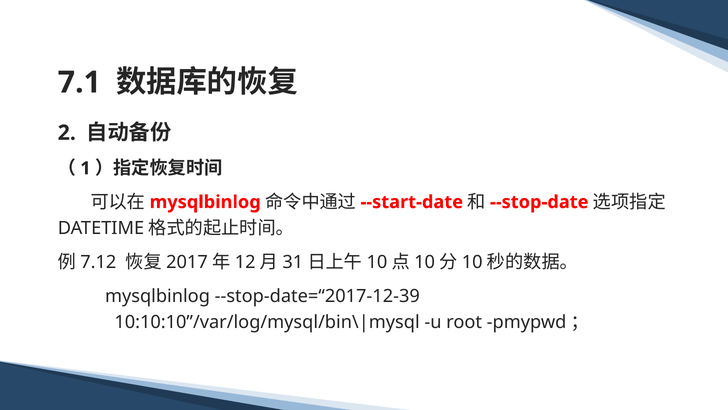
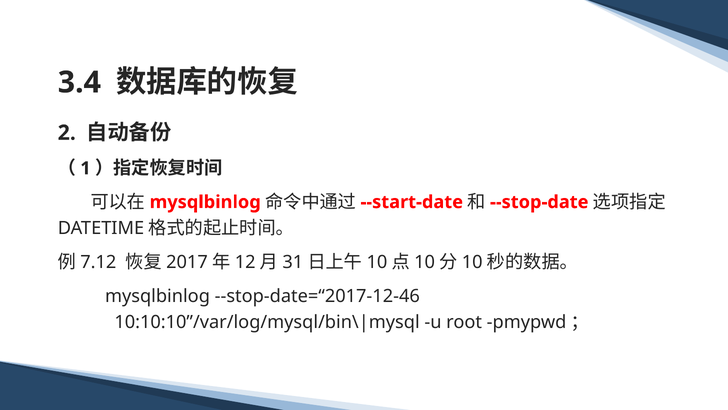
7.1: 7.1 -> 3.4 (79, 82)
--stop-date=“2017-12-39: --stop-date=“2017-12-39 -> --stop-date=“2017-12-46 (317, 296)
